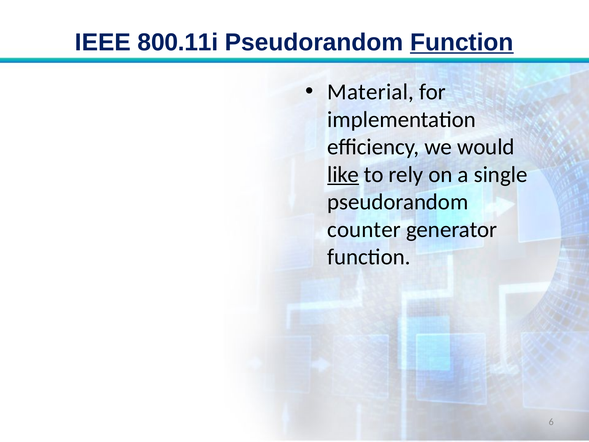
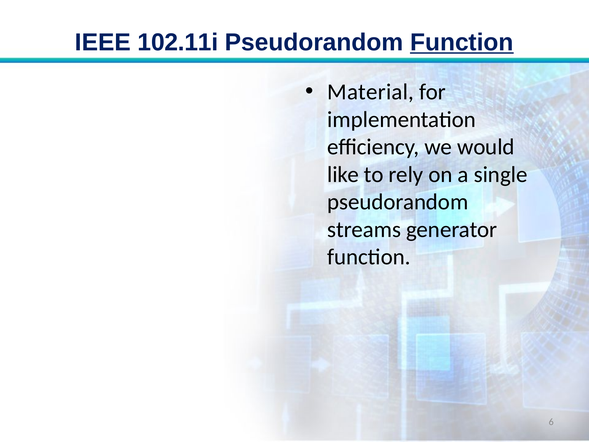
800.11i: 800.11i -> 102.11i (178, 42)
like underline: present -> none (343, 174)
counter: counter -> streams (364, 229)
